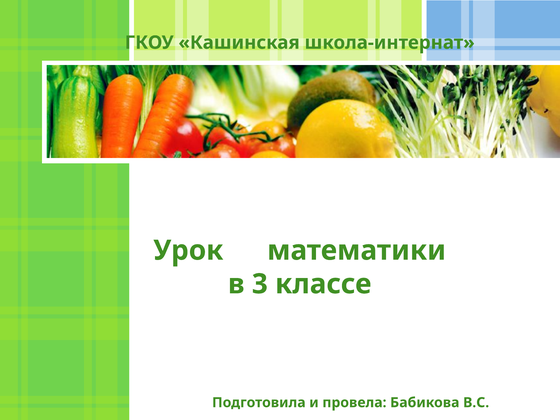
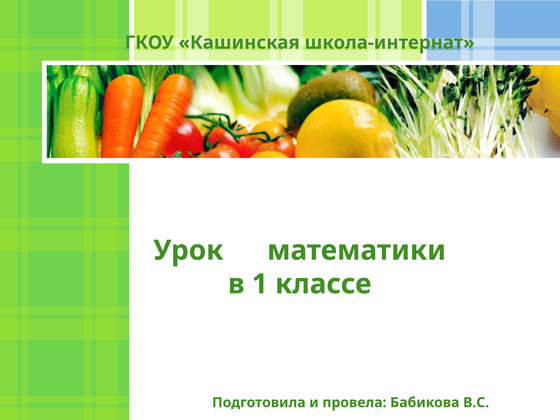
3: 3 -> 1 (260, 284)
